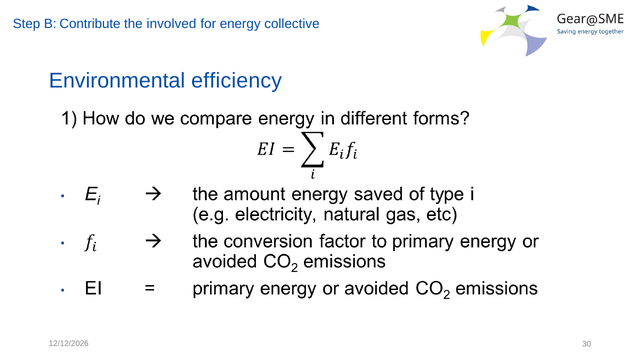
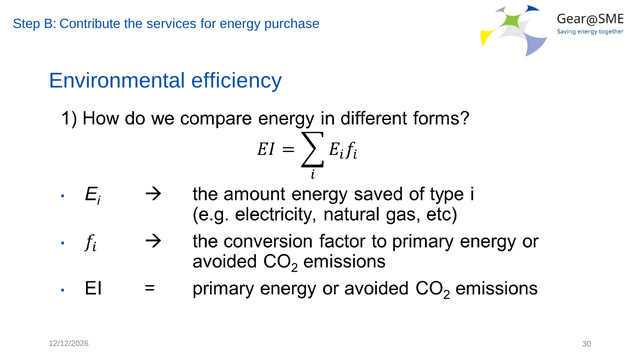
involved: involved -> services (171, 24)
collective: collective -> purchase (292, 24)
